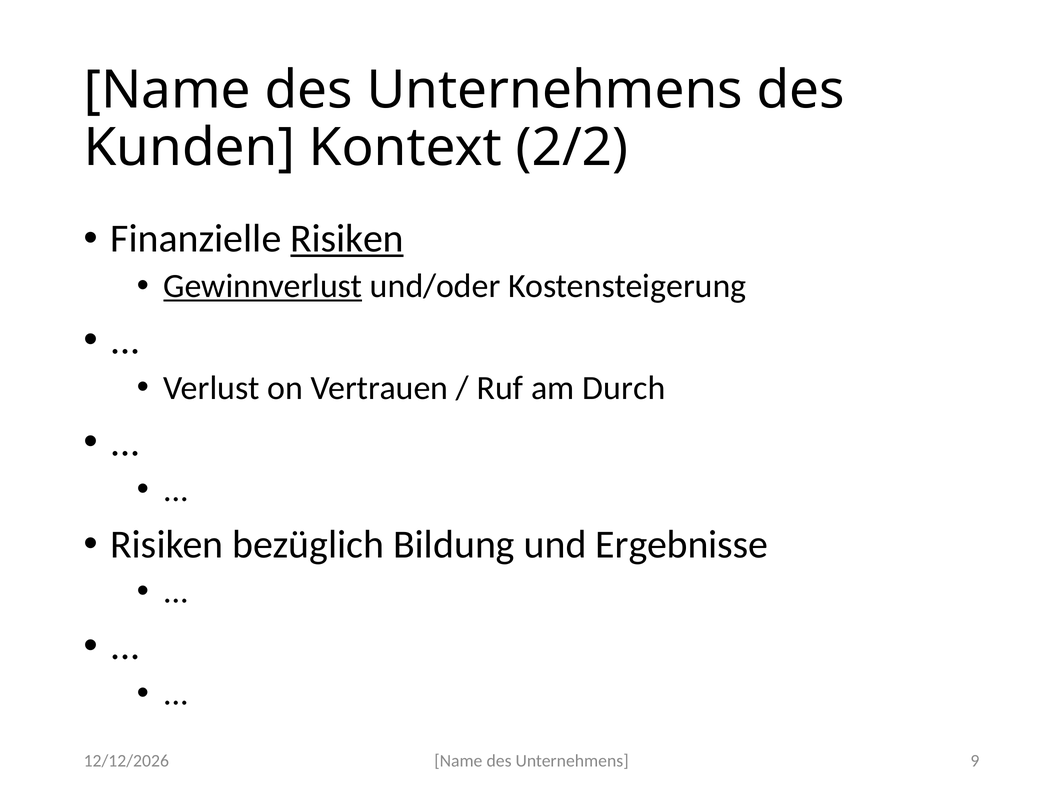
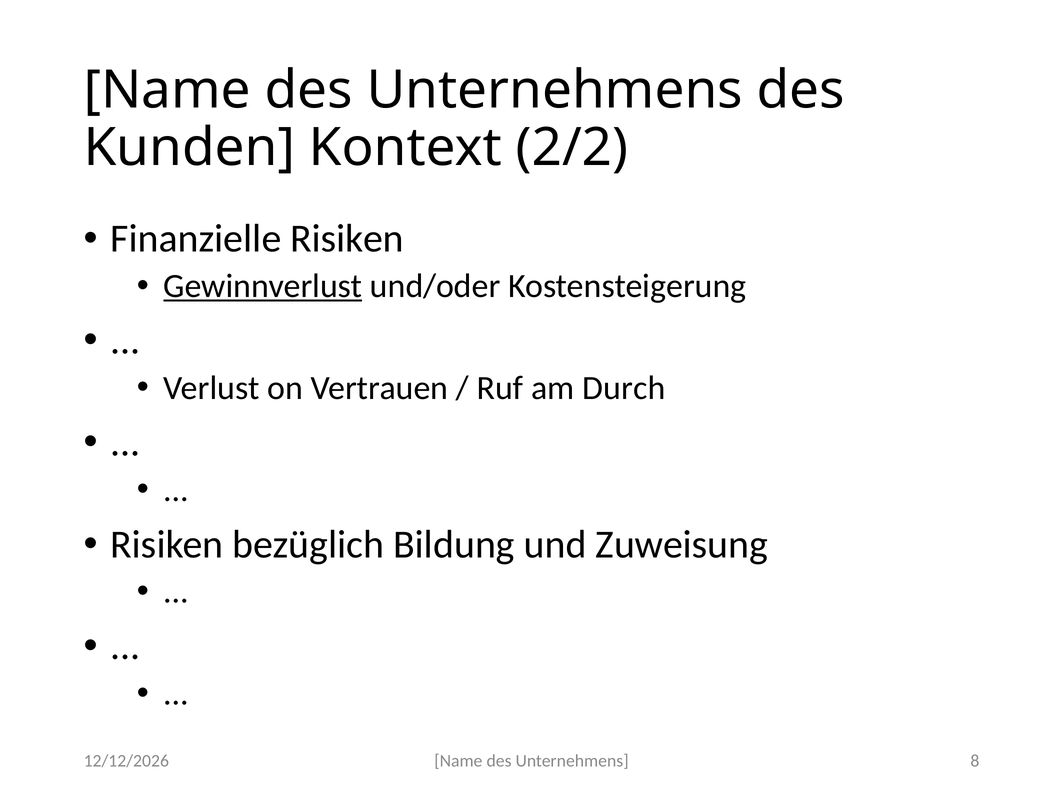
Risiken underline: present -> none (347, 239)
Ergebnisse: Ergebnisse -> Zuweisung (682, 545)
9: 9 -> 8 (975, 761)
